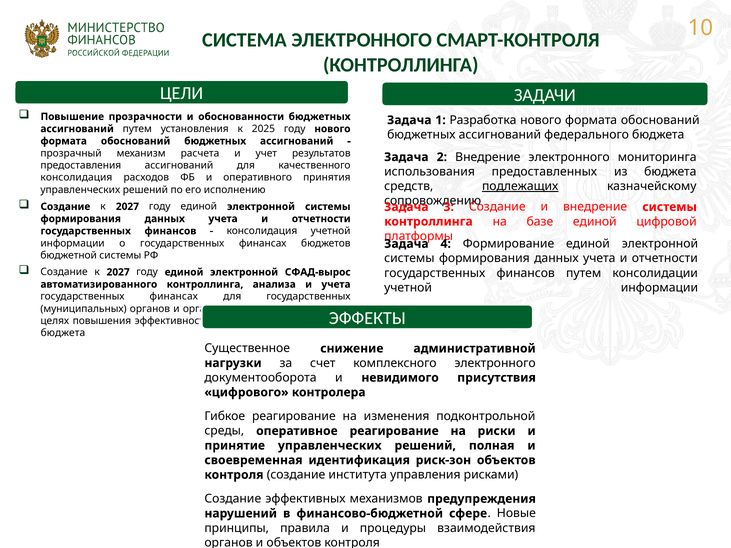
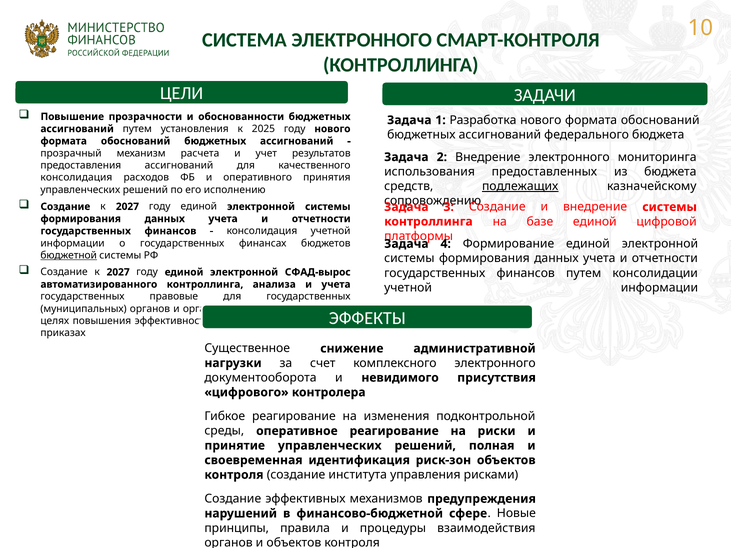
бюджетной underline: none -> present (69, 255)
финансах: финансах -> правовые (174, 297)
бюджета: бюджета -> приказах (63, 333)
